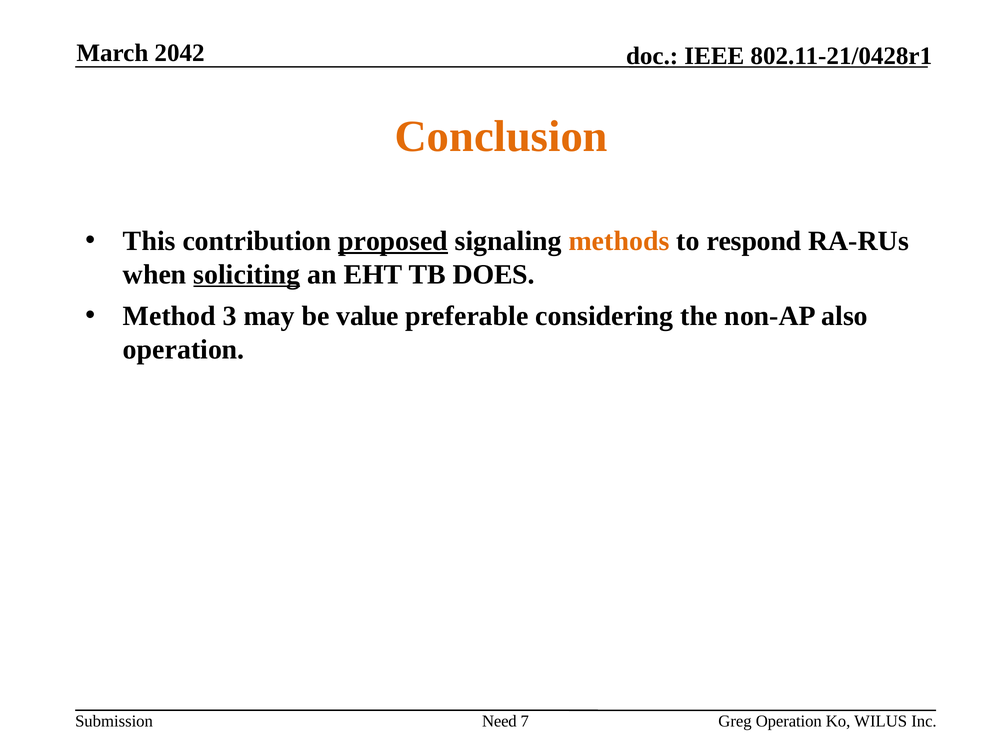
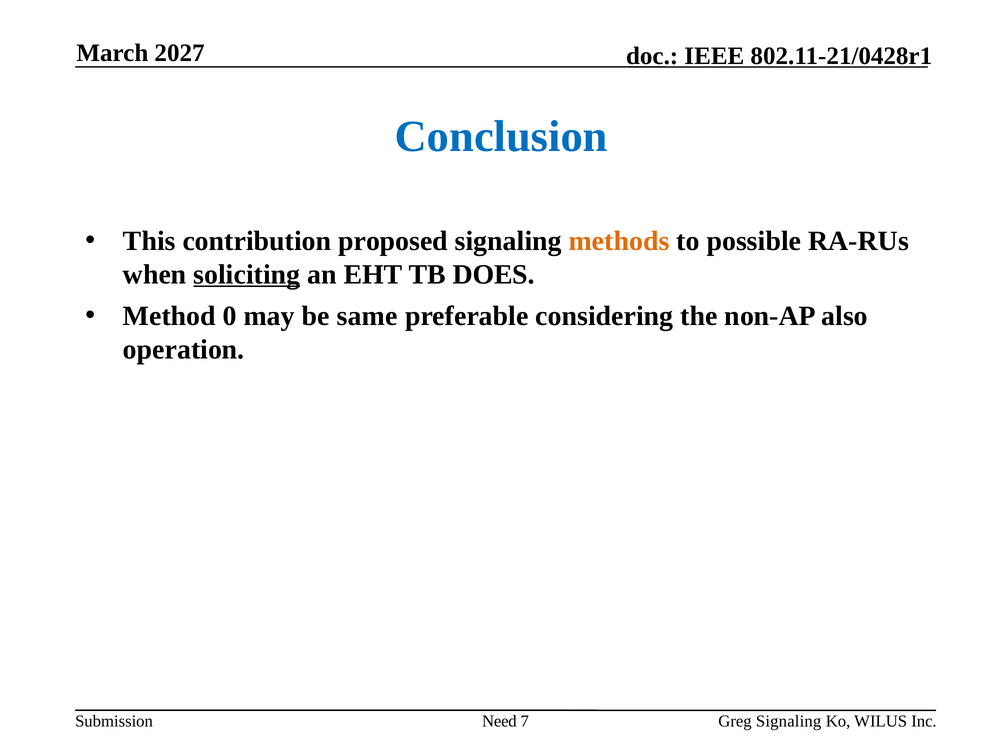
2042: 2042 -> 2027 (180, 53)
Conclusion colour: orange -> blue (501, 137)
proposed underline: present -> none (393, 241)
respond: respond -> possible (754, 241)
3: 3 -> 0 (230, 316)
value: value -> same (367, 316)
Greg Operation: Operation -> Signaling (789, 721)
